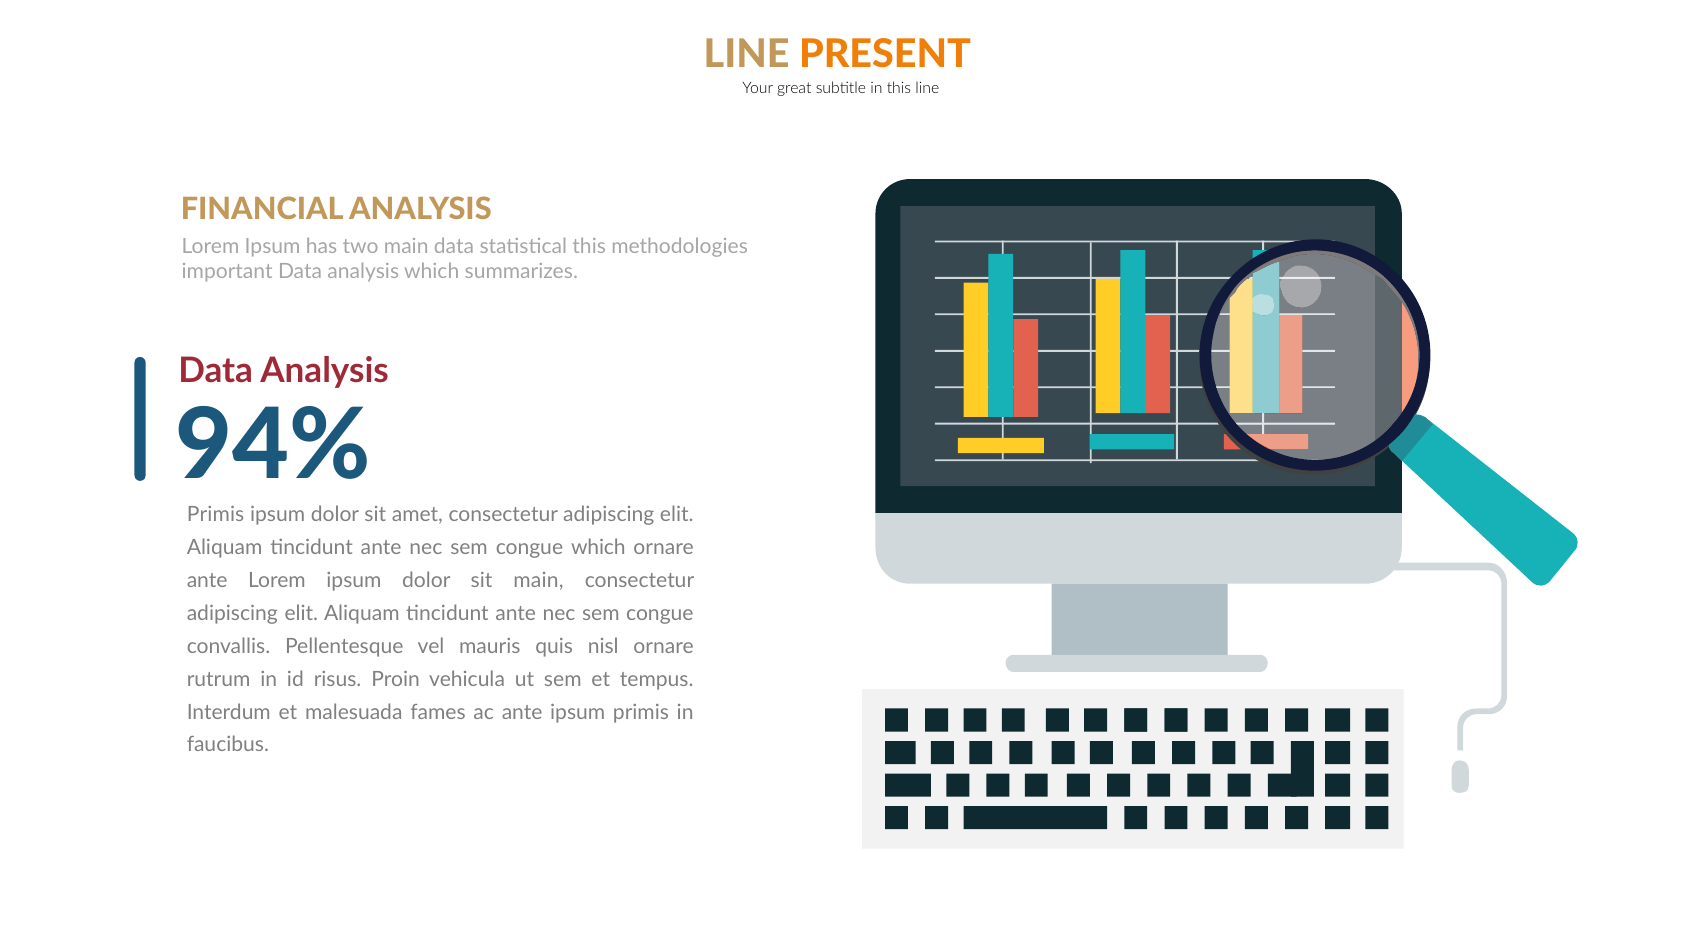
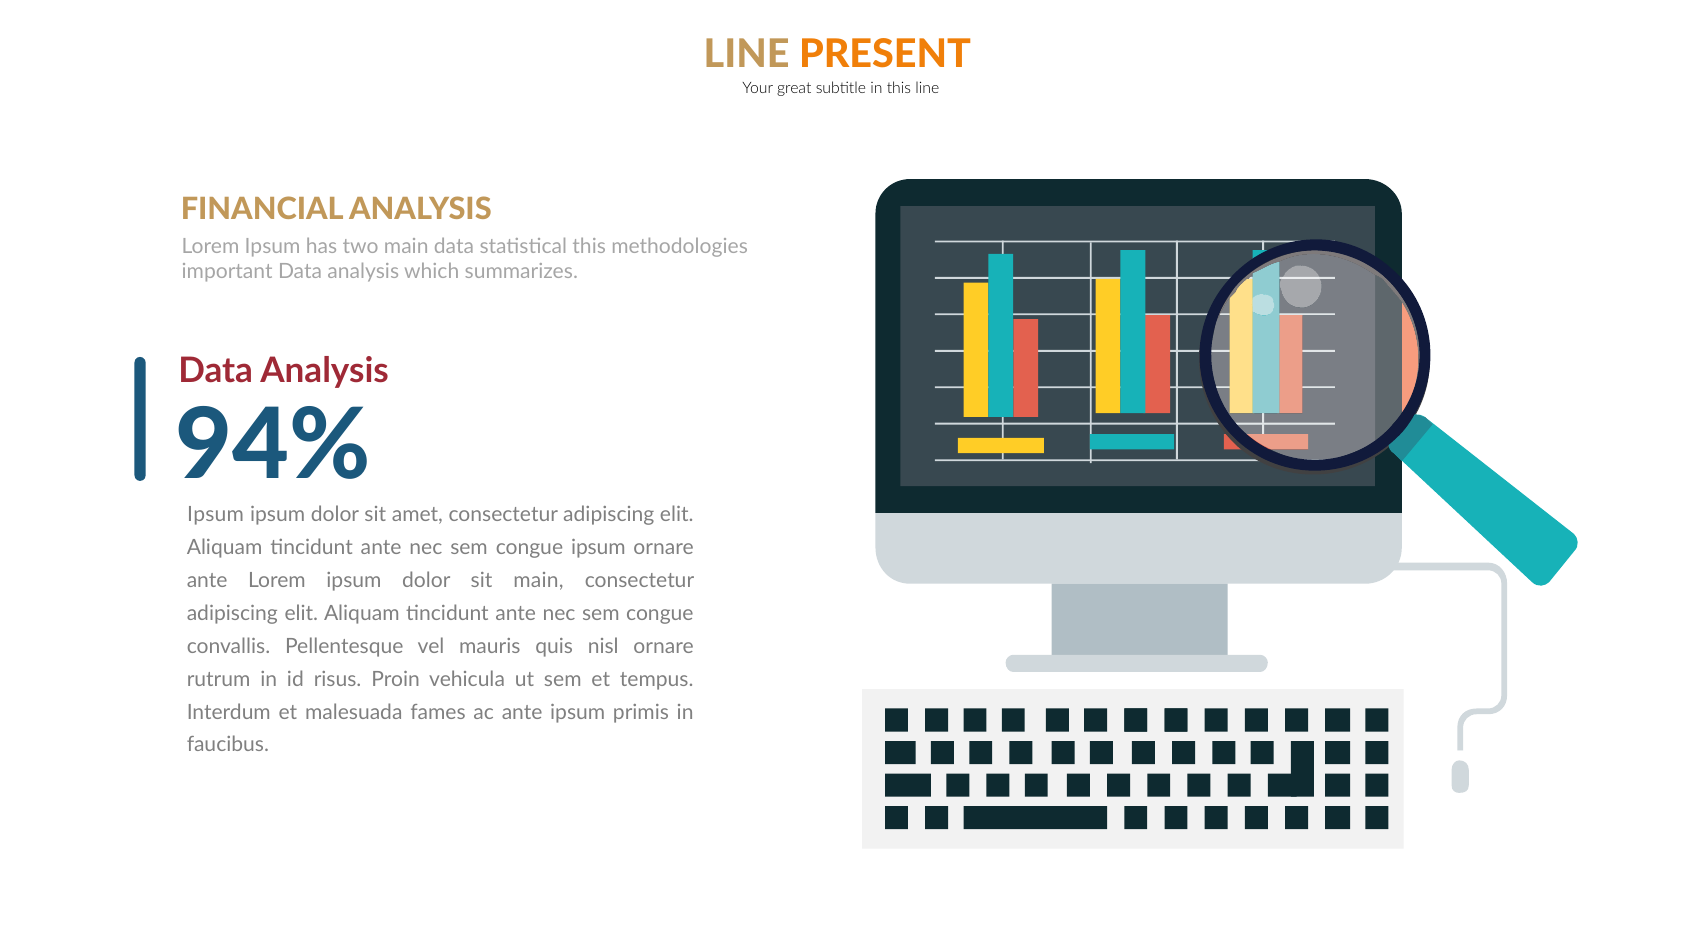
Primis: Primis -> Ipsum (216, 515)
congue which: which -> ipsum (598, 548)
